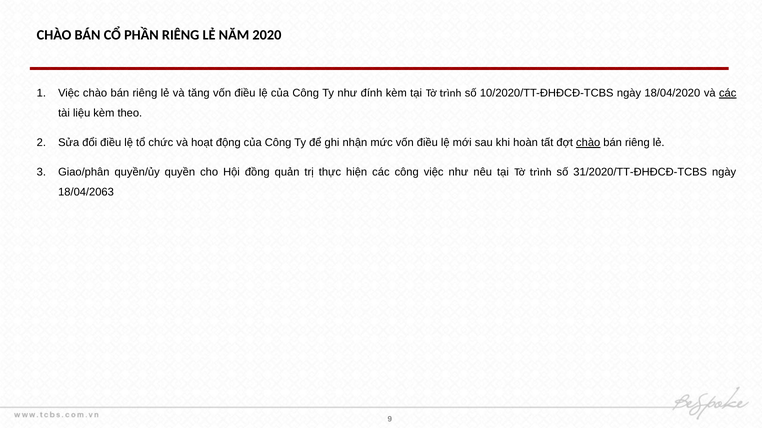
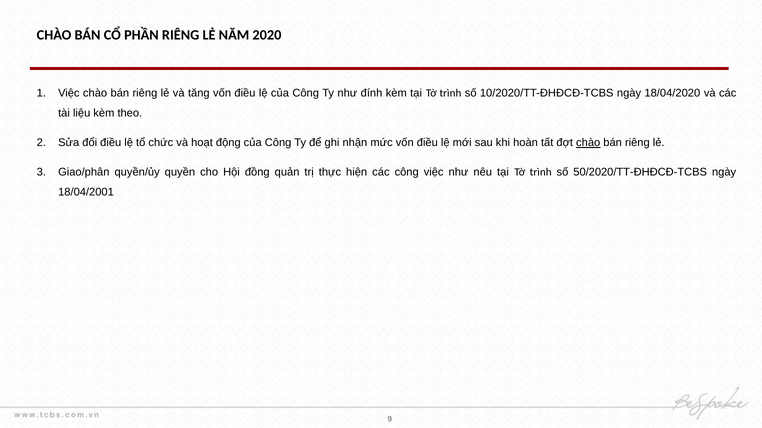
các underline: present -> none (728, 93)
31/2020/TT-ĐHĐCĐ-TCBS: 31/2020/TT-ĐHĐCĐ-TCBS -> 50/2020/TT-ĐHĐCĐ-TCBS (640, 172)
18/04/2063: 18/04/2063 -> 18/04/2001 (86, 192)
